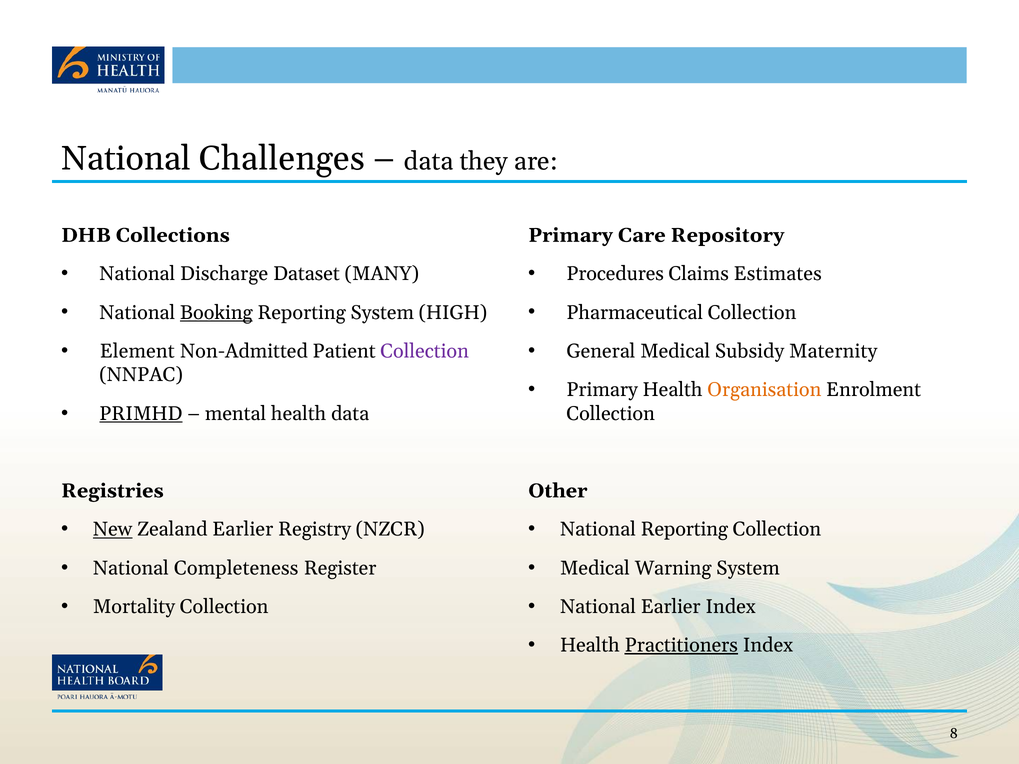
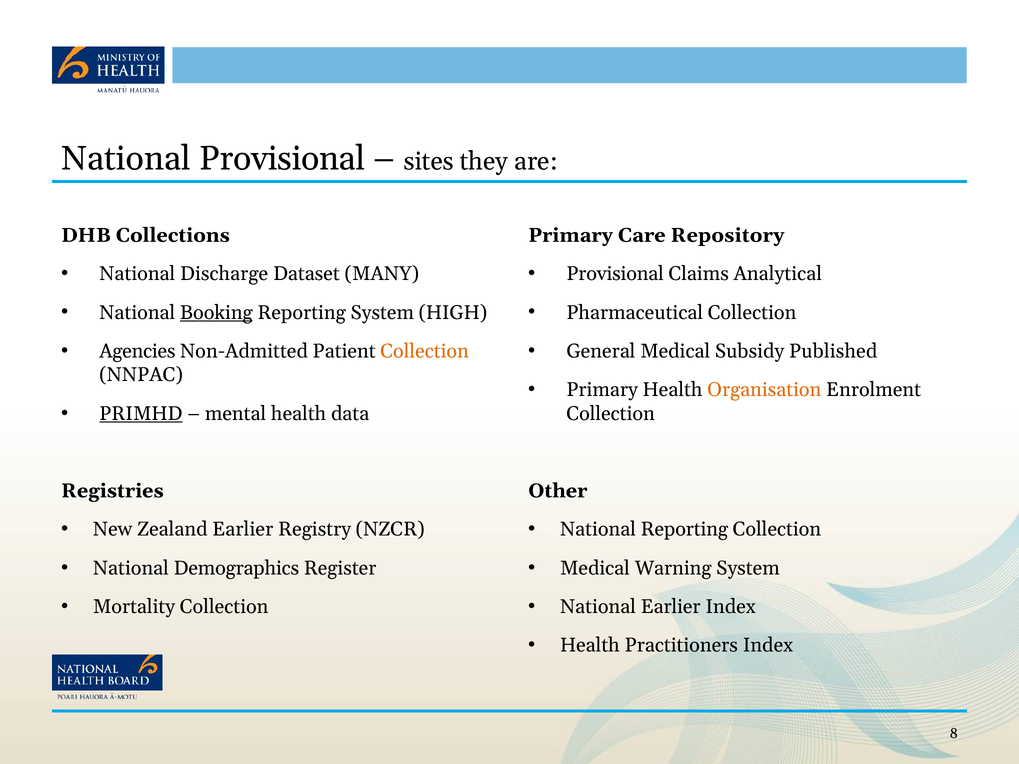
National Challenges: Challenges -> Provisional (282, 158)
data: data -> sites (429, 161)
Procedures: Procedures -> Provisional (615, 274)
Estimates: Estimates -> Analytical (778, 274)
Element: Element -> Agencies (137, 351)
Collection colour: purple -> orange (425, 351)
Maternity: Maternity -> Published (833, 351)
New underline: present -> none (113, 530)
Completeness: Completeness -> Demographics (236, 568)
Practitioners underline: present -> none (681, 645)
